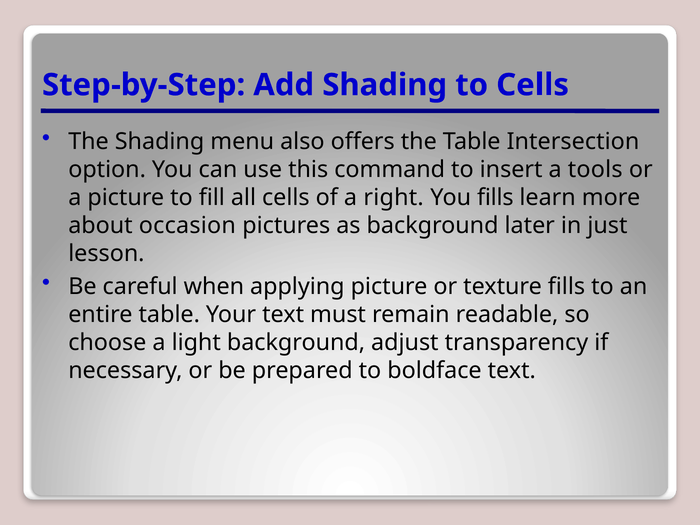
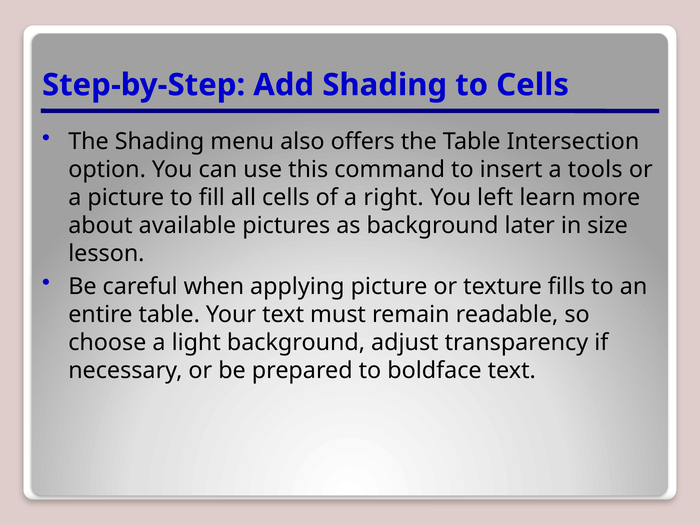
You fills: fills -> left (495, 198)
occasion: occasion -> available (187, 226)
just: just -> size (608, 226)
